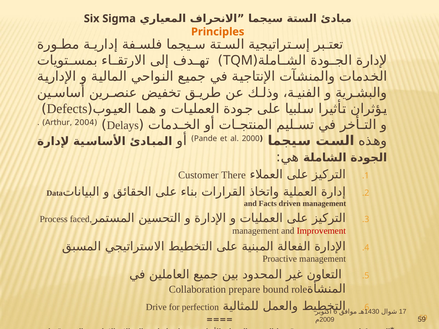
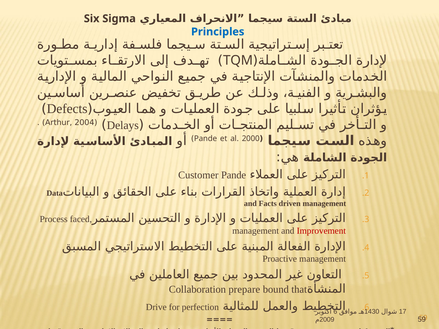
Principles colour: orange -> blue (218, 32)
Customer There: There -> Pande (234, 175)
role: role -> that (299, 290)
